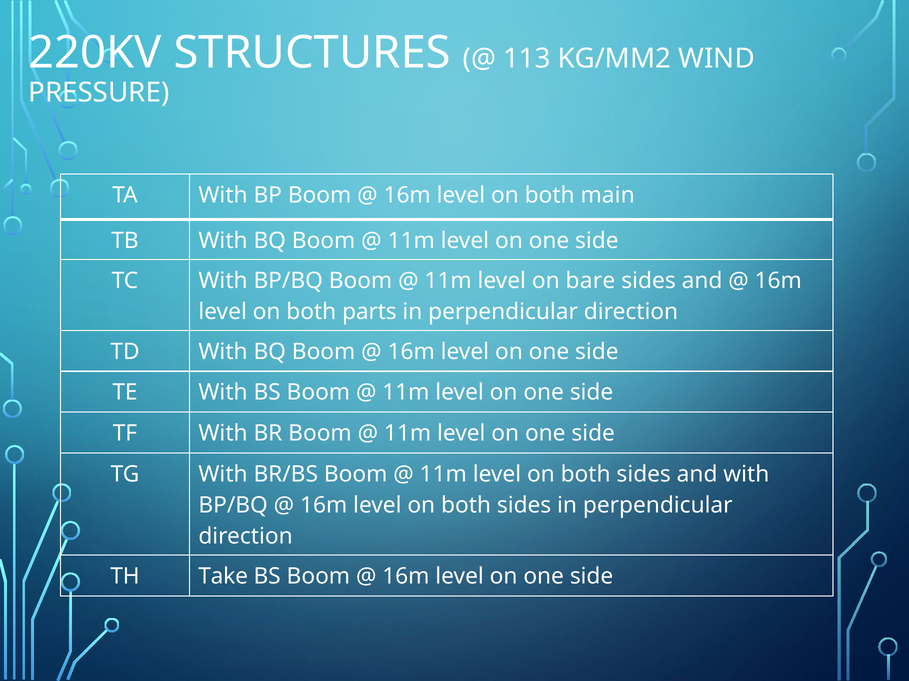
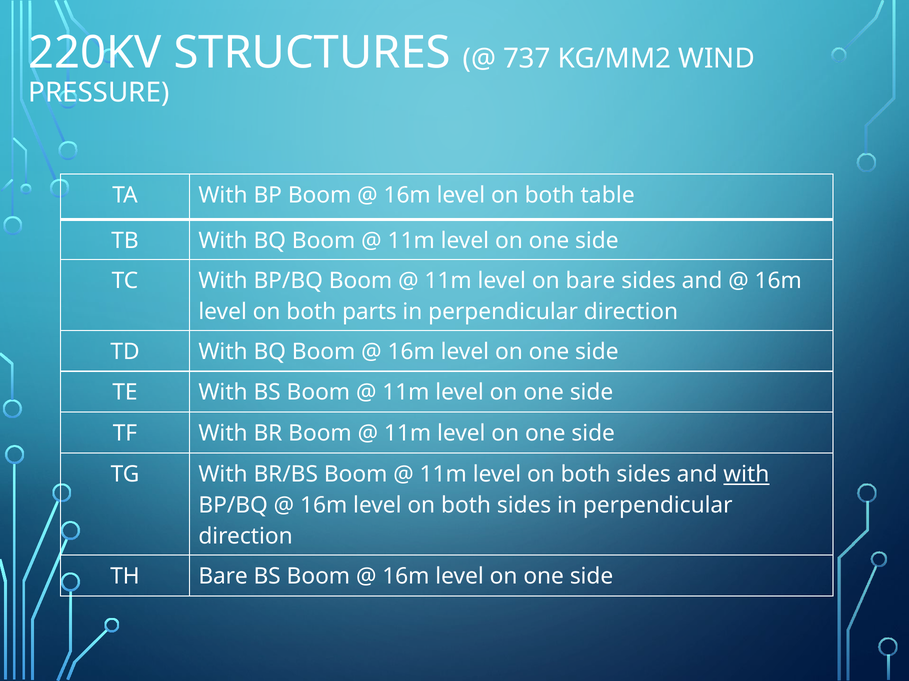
113: 113 -> 737 (527, 59)
main: main -> table (608, 195)
with underline: none -> present (746, 475)
TH Take: Take -> Bare (223, 577)
